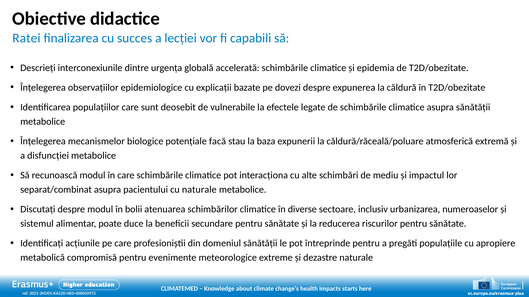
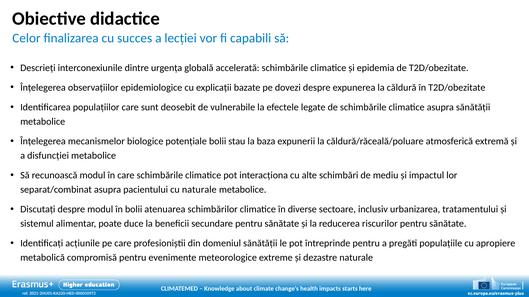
Ratei: Ratei -> Celor (26, 38)
potențiale facă: facă -> bolii (218, 142)
numeroaselor: numeroaselor -> tratamentului (470, 210)
